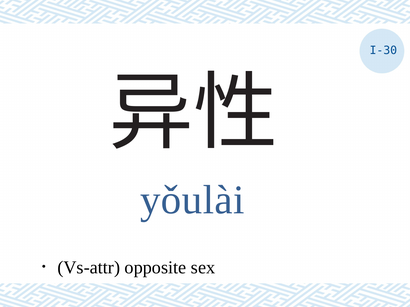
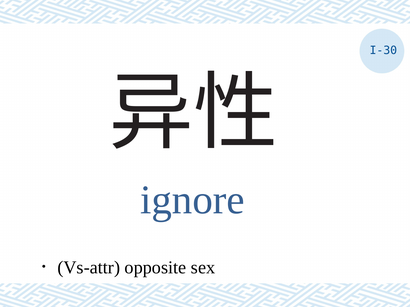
yǒulài: yǒulài -> ignore (192, 200)
